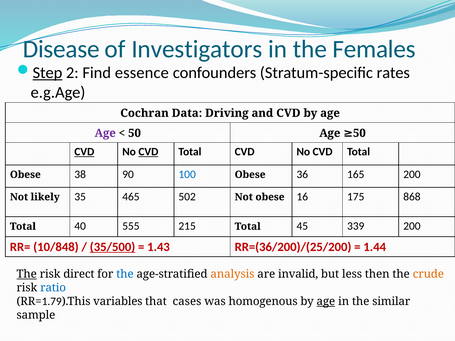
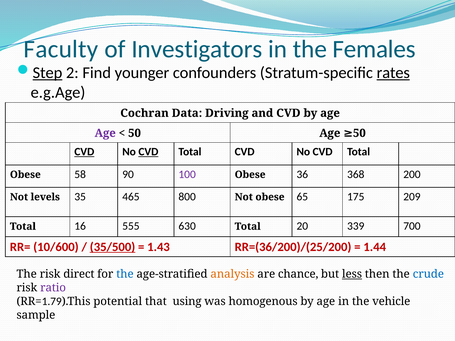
Disease: Disease -> Faculty (61, 49)
essence: essence -> younger (142, 73)
rates underline: none -> present (393, 73)
38: 38 -> 58 (80, 174)
100 colour: blue -> purple (187, 174)
165: 165 -> 368 (356, 174)
likely: likely -> levels (45, 197)
502: 502 -> 800 (187, 197)
16: 16 -> 65 (302, 197)
868: 868 -> 209 (412, 197)
40: 40 -> 16 (80, 226)
215: 215 -> 630 (187, 226)
45: 45 -> 20 (302, 226)
339 200: 200 -> 700 (412, 226)
10/848: 10/848 -> 10/600 (56, 247)
The underline: present -> none (27, 274)
invalid: invalid -> chance (298, 274)
less underline: none -> present (352, 274)
crude colour: orange -> blue (428, 274)
ratio colour: blue -> purple (53, 288)
variables: variables -> potential (118, 302)
cases: cases -> using (187, 302)
age underline: present -> none (326, 302)
similar: similar -> vehicle (391, 302)
